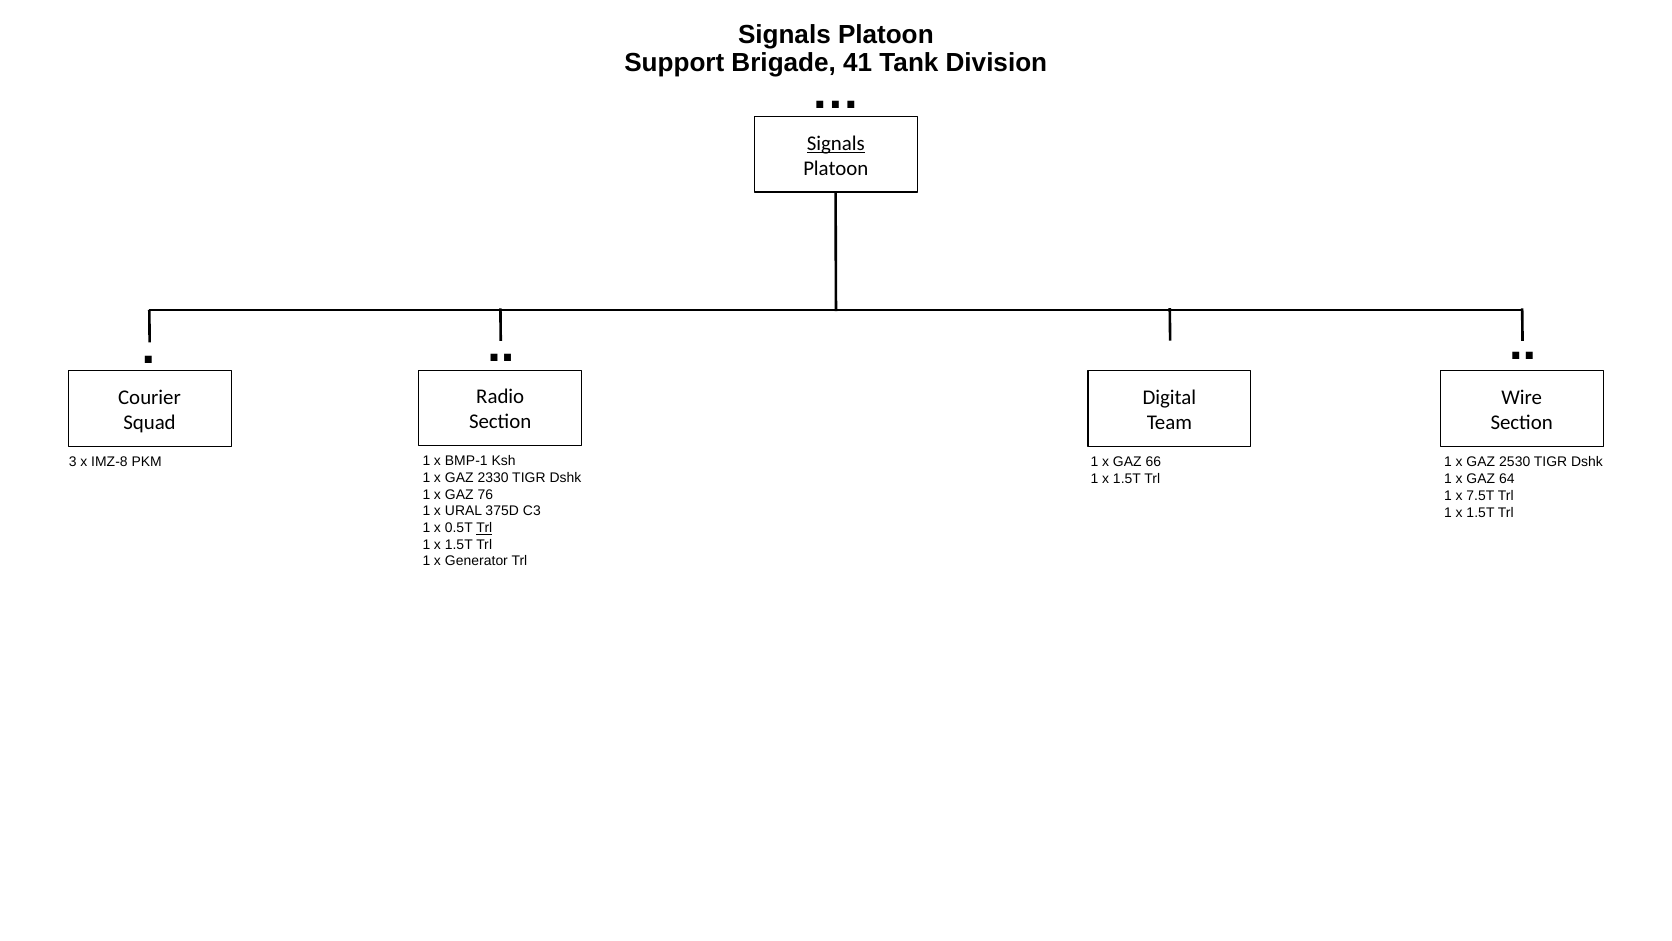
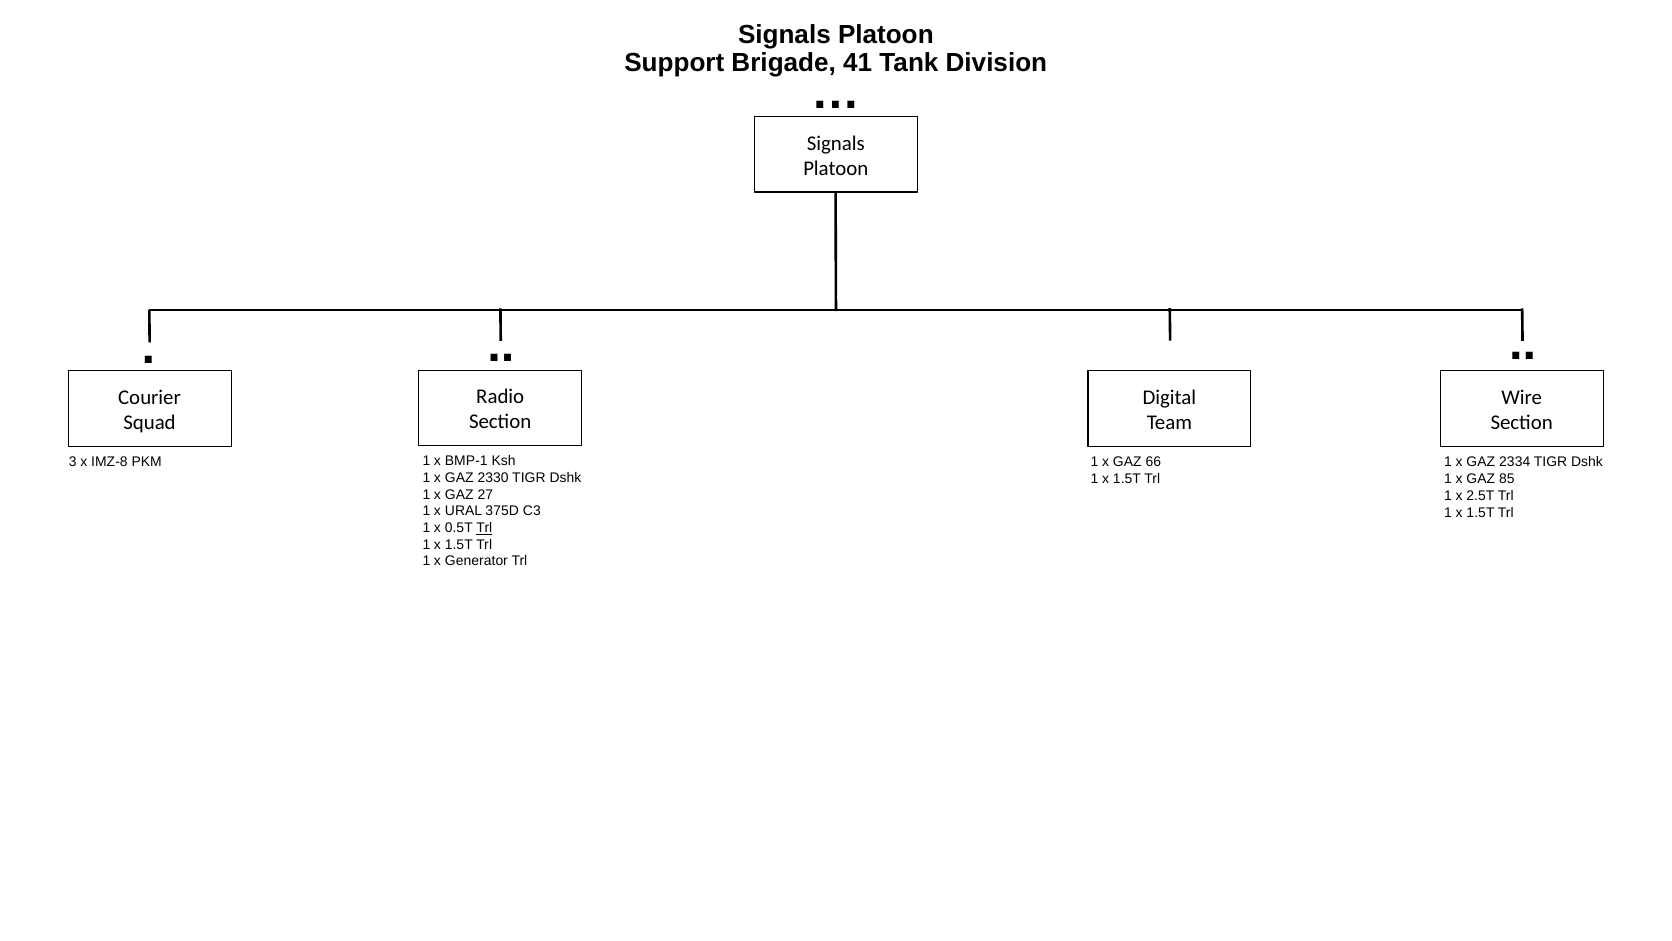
Signals underline: present -> none (836, 143)
2530: 2530 -> 2334 (1515, 462)
64: 64 -> 85 (1507, 479)
76: 76 -> 27 (485, 494)
7.5T: 7.5T -> 2.5T (1480, 496)
